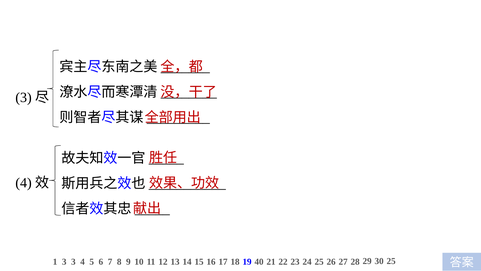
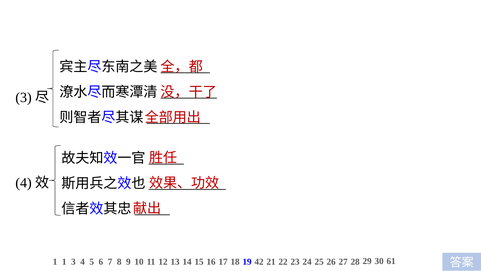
1 3: 3 -> 1 (64, 261)
40: 40 -> 42 (259, 261)
30 25: 25 -> 61 (391, 261)
